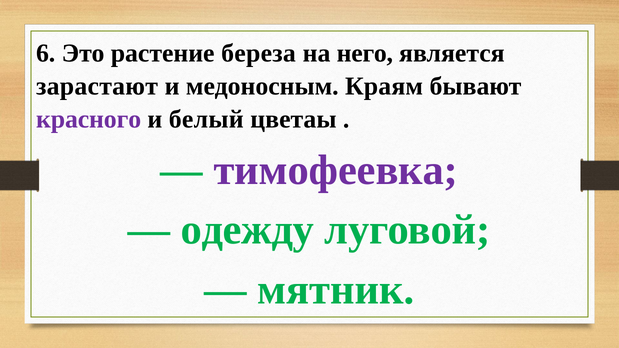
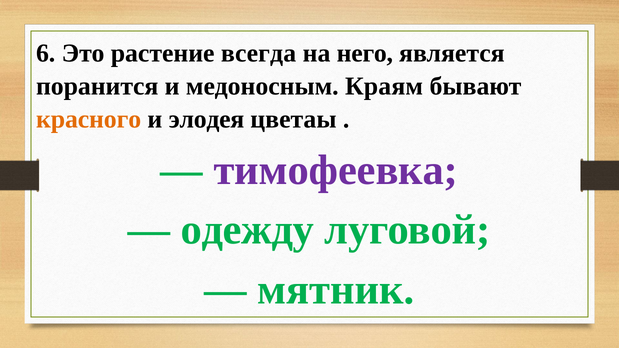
береза: береза -> всегда (259, 53)
зарастают: зарастают -> поранится (97, 86)
красного colour: purple -> orange (89, 119)
белый: белый -> элодея (206, 119)
